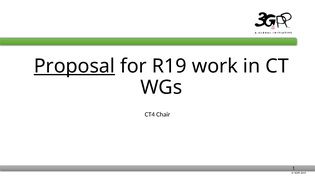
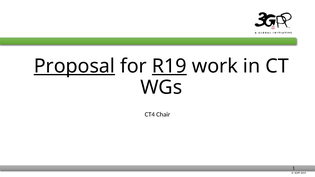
R19 underline: none -> present (169, 66)
